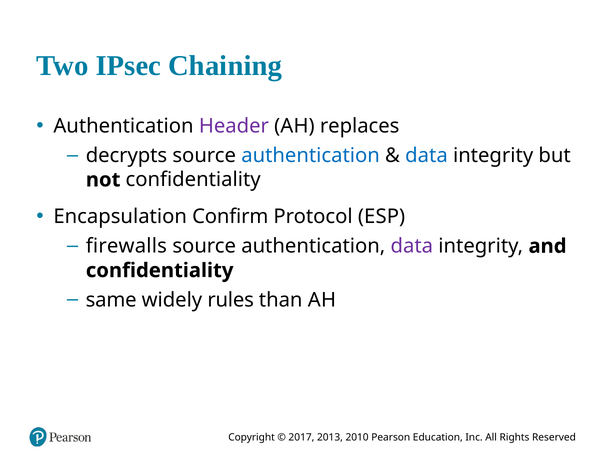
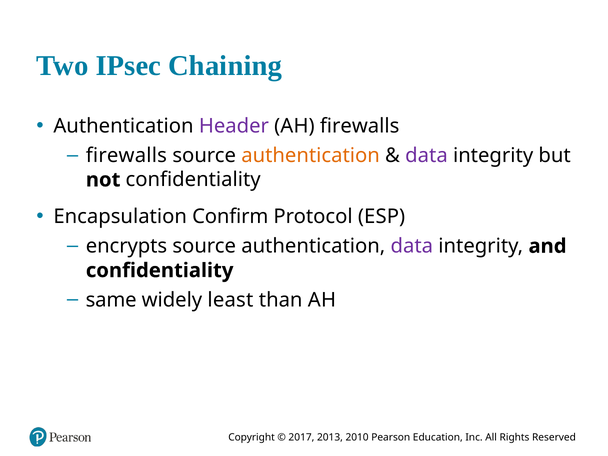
H replaces: replaces -> firewalls (360, 126)
decrypts: decrypts -> firewalls (126, 155)
authentication colour: blue -> orange (311, 155)
data colour: blue -> purple (426, 155)
firewalls: firewalls -> encrypts (126, 246)
rules: rules -> least (230, 300)
